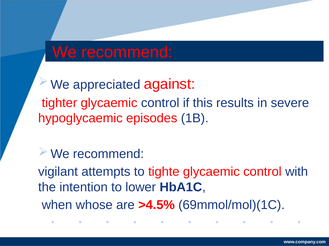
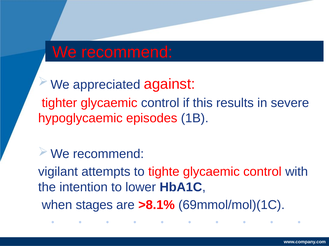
whose: whose -> stages (94, 206)
>4.5%: >4.5% -> >8.1% (157, 206)
